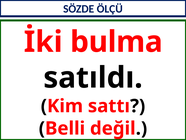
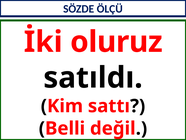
bulma: bulma -> oluruz (116, 42)
